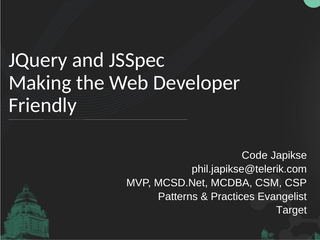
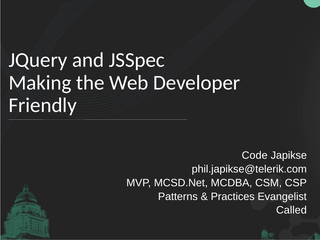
Target: Target -> Called (291, 210)
